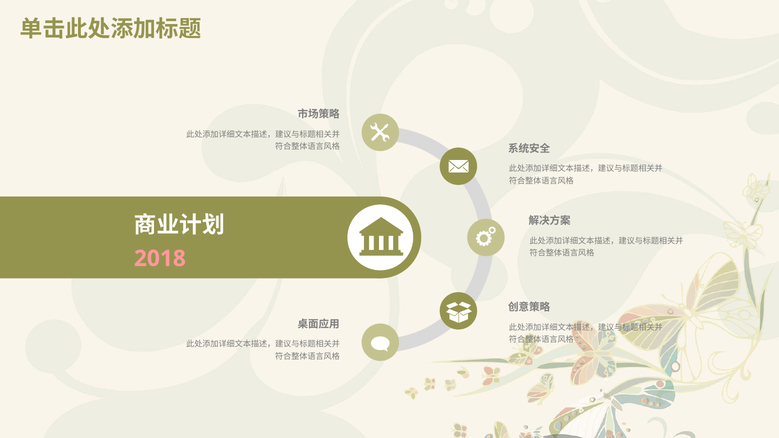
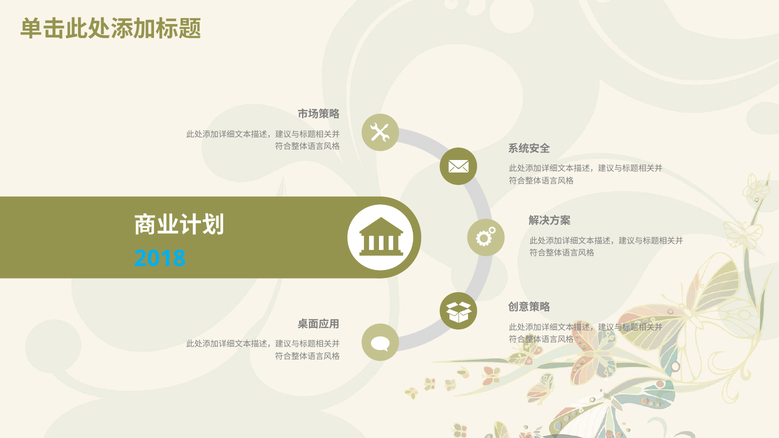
2018 colour: pink -> light blue (160, 259)
